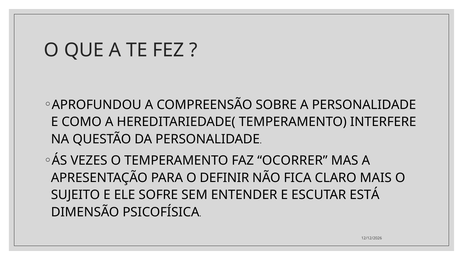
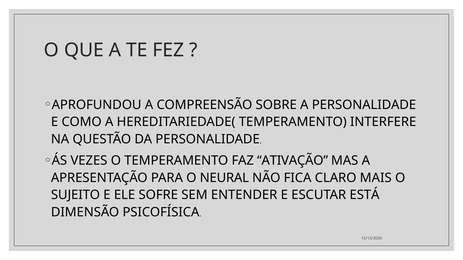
OCORRER: OCORRER -> ATIVAÇÃO (293, 161)
DEFINIR: DEFINIR -> NEURAL (224, 178)
